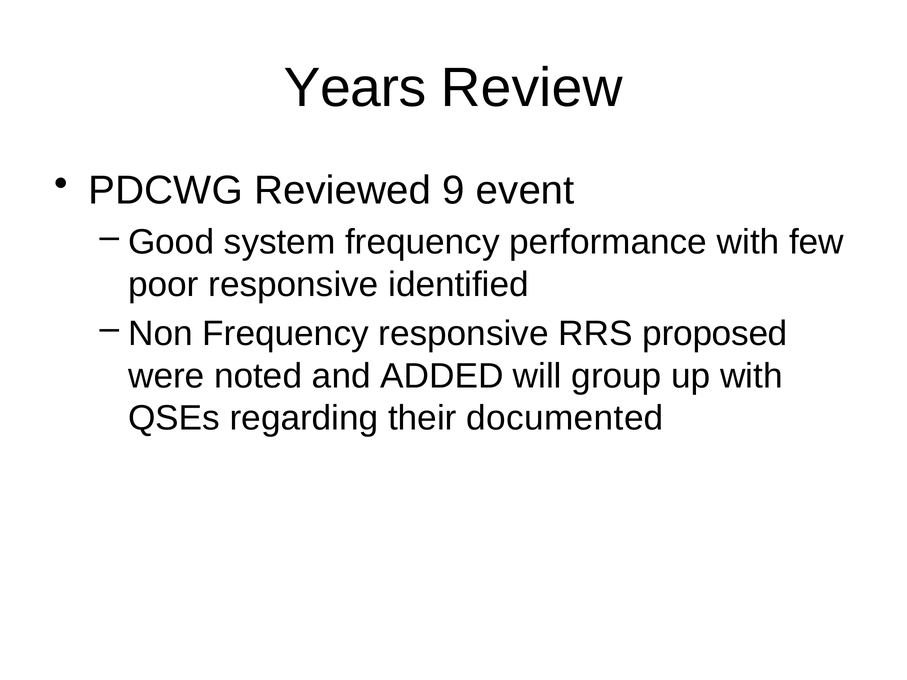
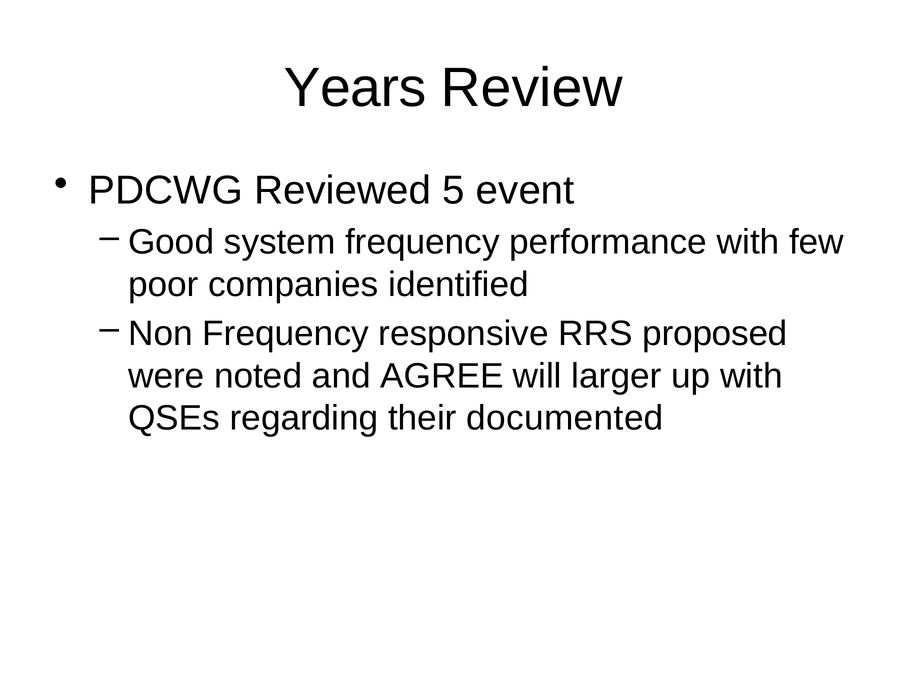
9: 9 -> 5 (454, 190)
poor responsive: responsive -> companies (293, 285)
ADDED: ADDED -> AGREE (442, 376)
group: group -> larger (616, 376)
